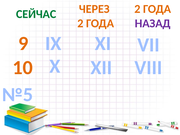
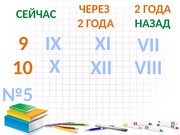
НАЗАД colour: purple -> green (153, 23)
